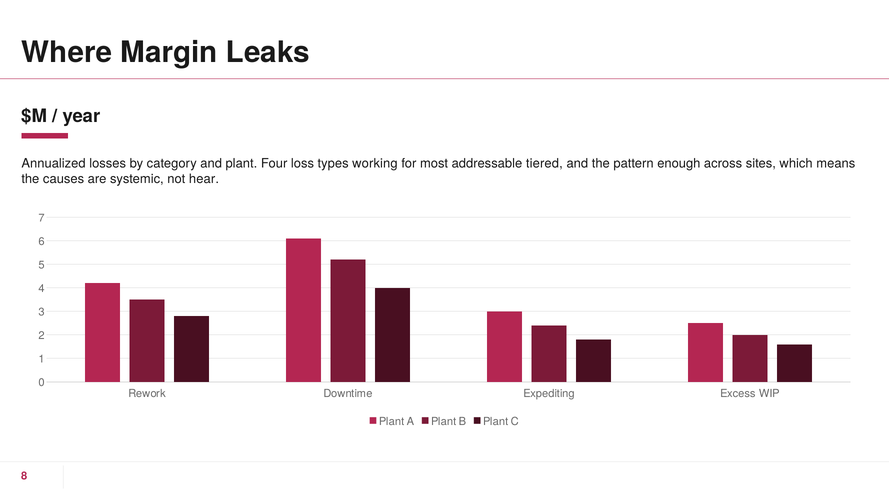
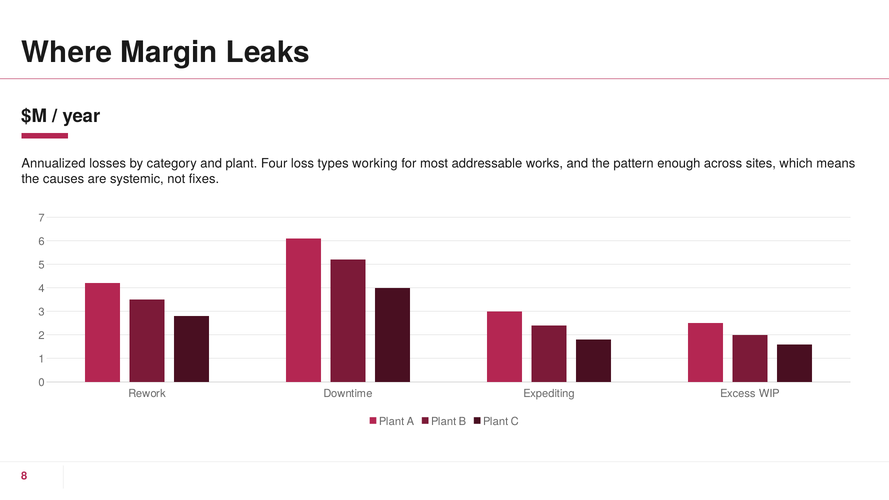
tiered: tiered -> works (544, 163)
hear: hear -> fixes (204, 179)
